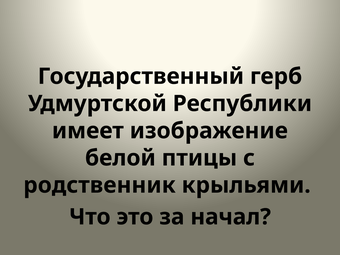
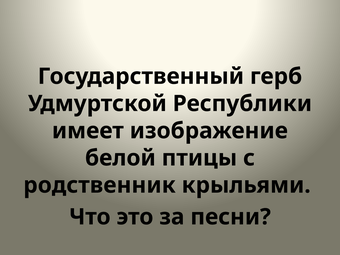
начал: начал -> песни (231, 217)
